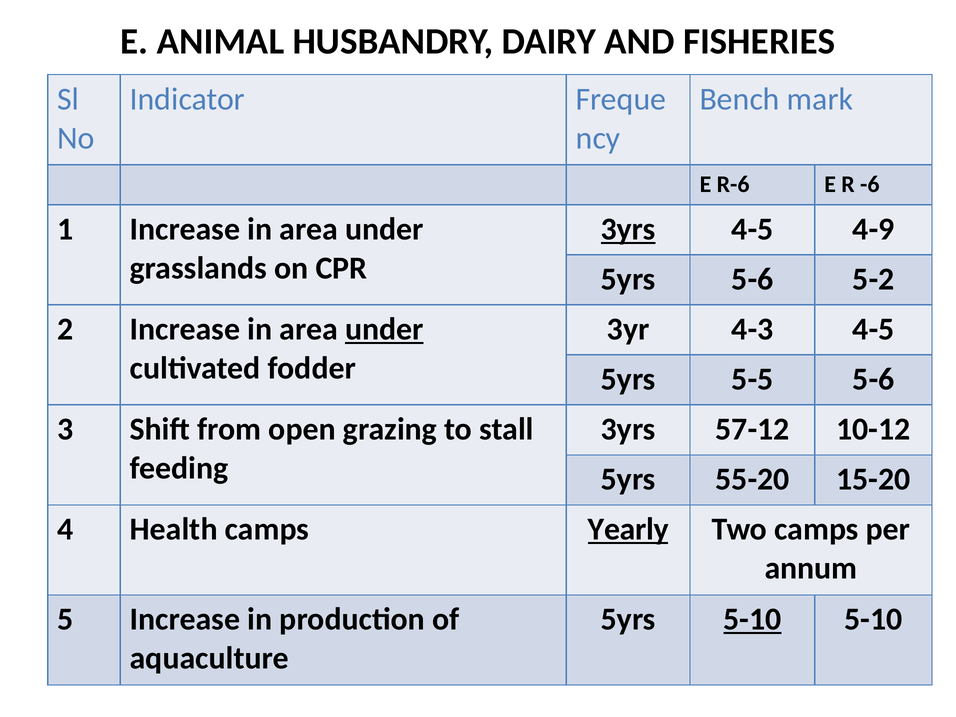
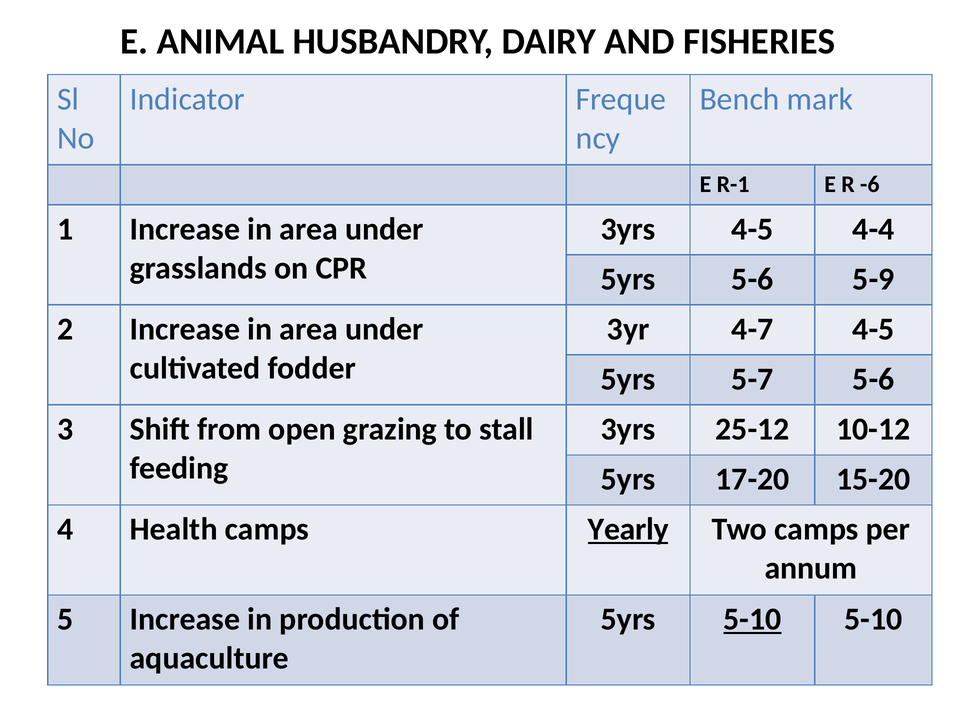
R-6: R-6 -> R-1 (733, 184)
3yrs underline: present -> none (628, 229)
4-9: 4-9 -> 4-4 (873, 229)
5-2: 5-2 -> 5-9 (873, 279)
under underline: present -> none (384, 329)
4-3: 4-3 -> 4-7 (752, 329)
5-5: 5-5 -> 5-7 (752, 379)
57-12: 57-12 -> 25-12 (752, 429)
55-20: 55-20 -> 17-20 (752, 479)
